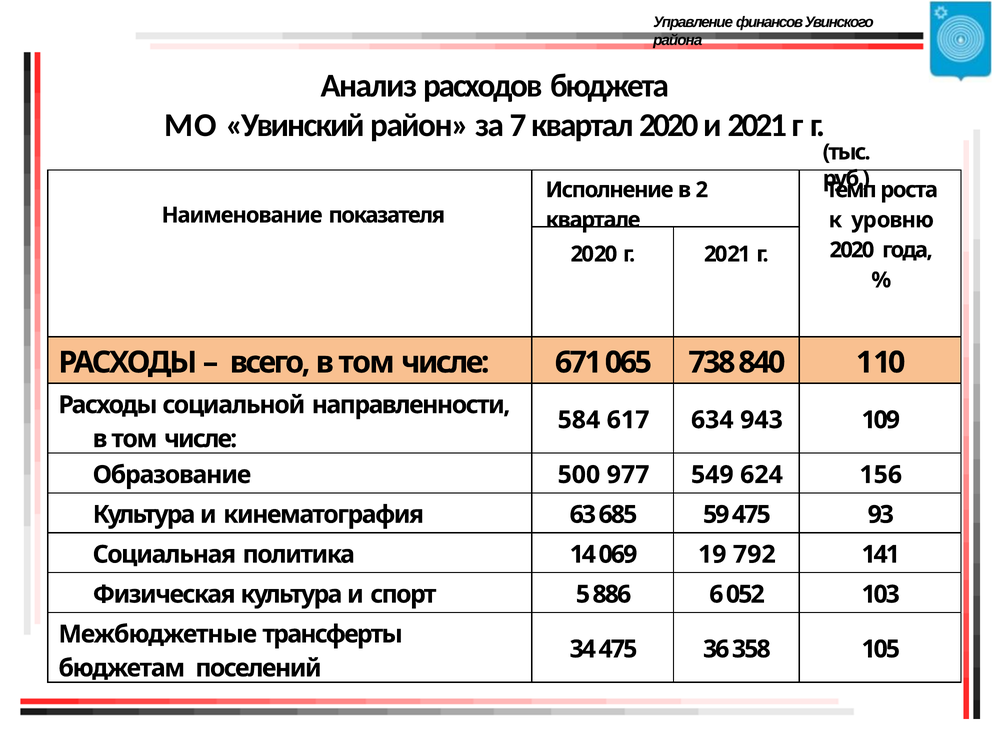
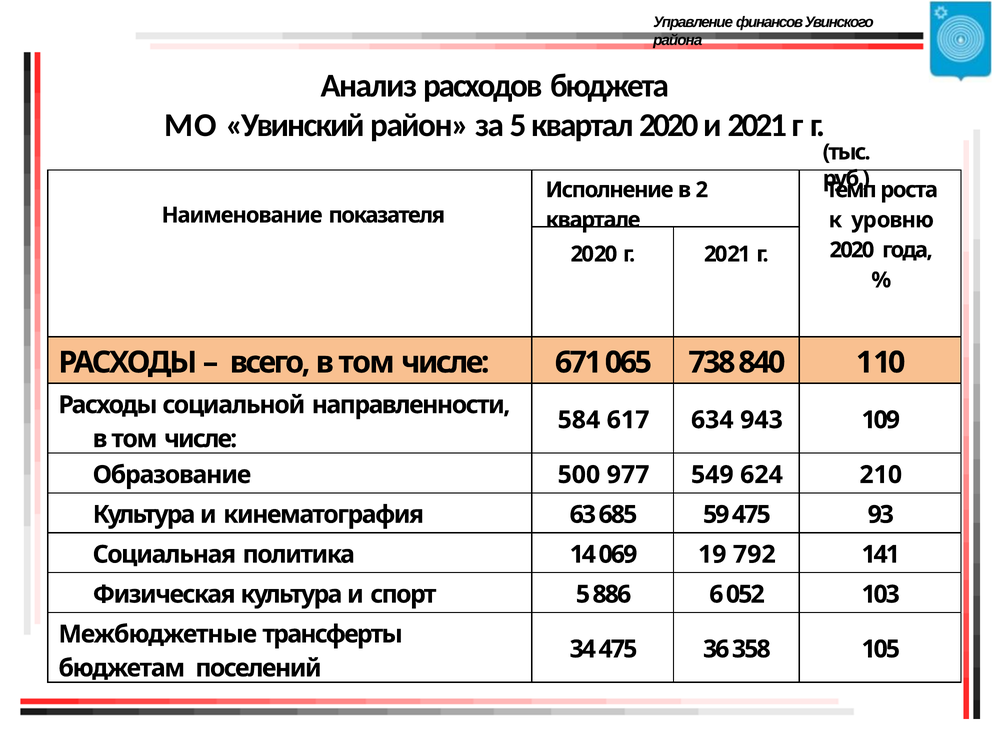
за 7: 7 -> 5 (518, 125)
156: 156 -> 210 (881, 475)
